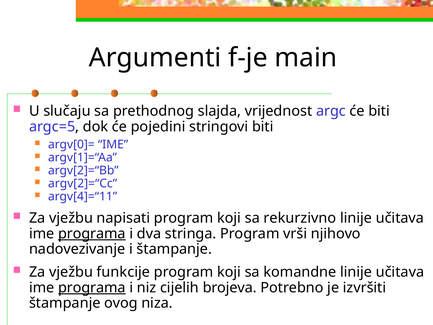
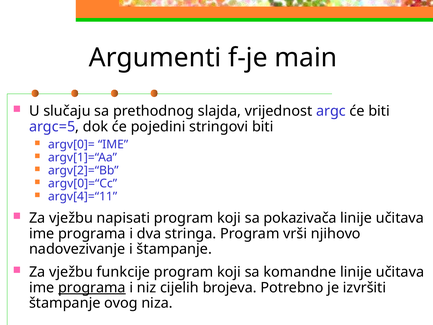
argv[2]=“Cc: argv[2]=“Cc -> argv[0]=“Cc (83, 183)
rekurzivno: rekurzivno -> pokazivača (300, 218)
programa underline: present -> none (92, 233)
